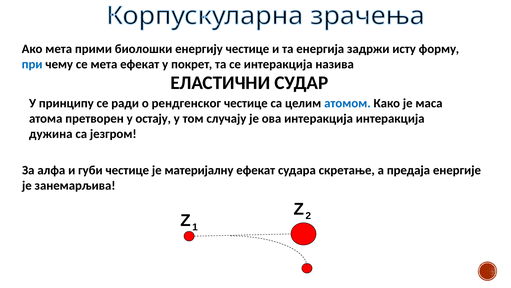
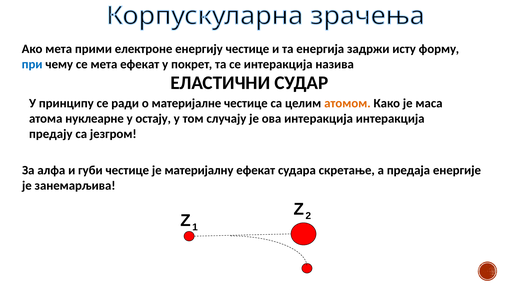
биолошки: биолошки -> електроне (144, 49)
рендгенског: рендгенског -> материјалне (186, 103)
атомом colour: blue -> orange (347, 103)
претворен: претворен -> нуклеарне (95, 118)
дужина: дужина -> предају (51, 134)
